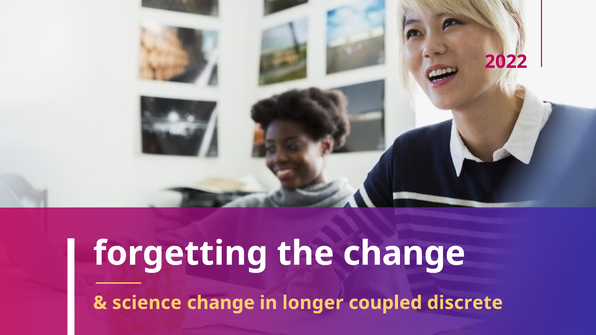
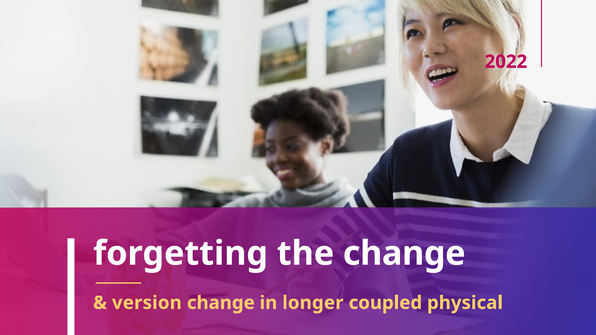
science: science -> version (147, 303)
discrete: discrete -> physical (465, 303)
